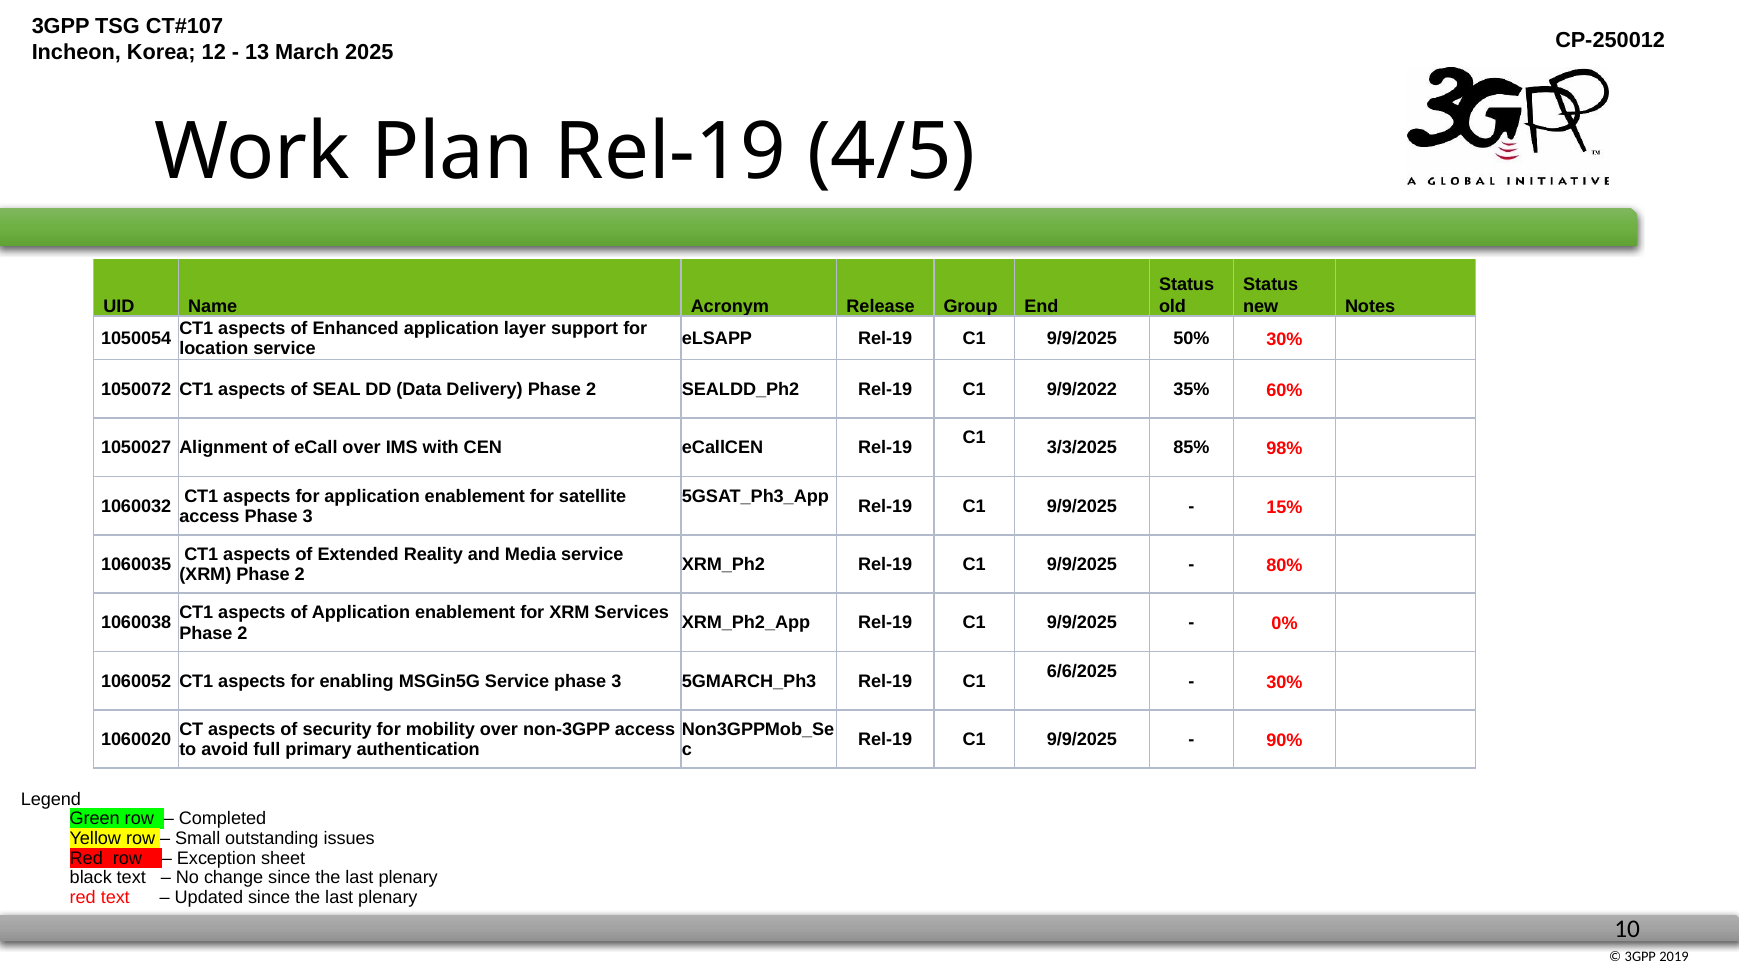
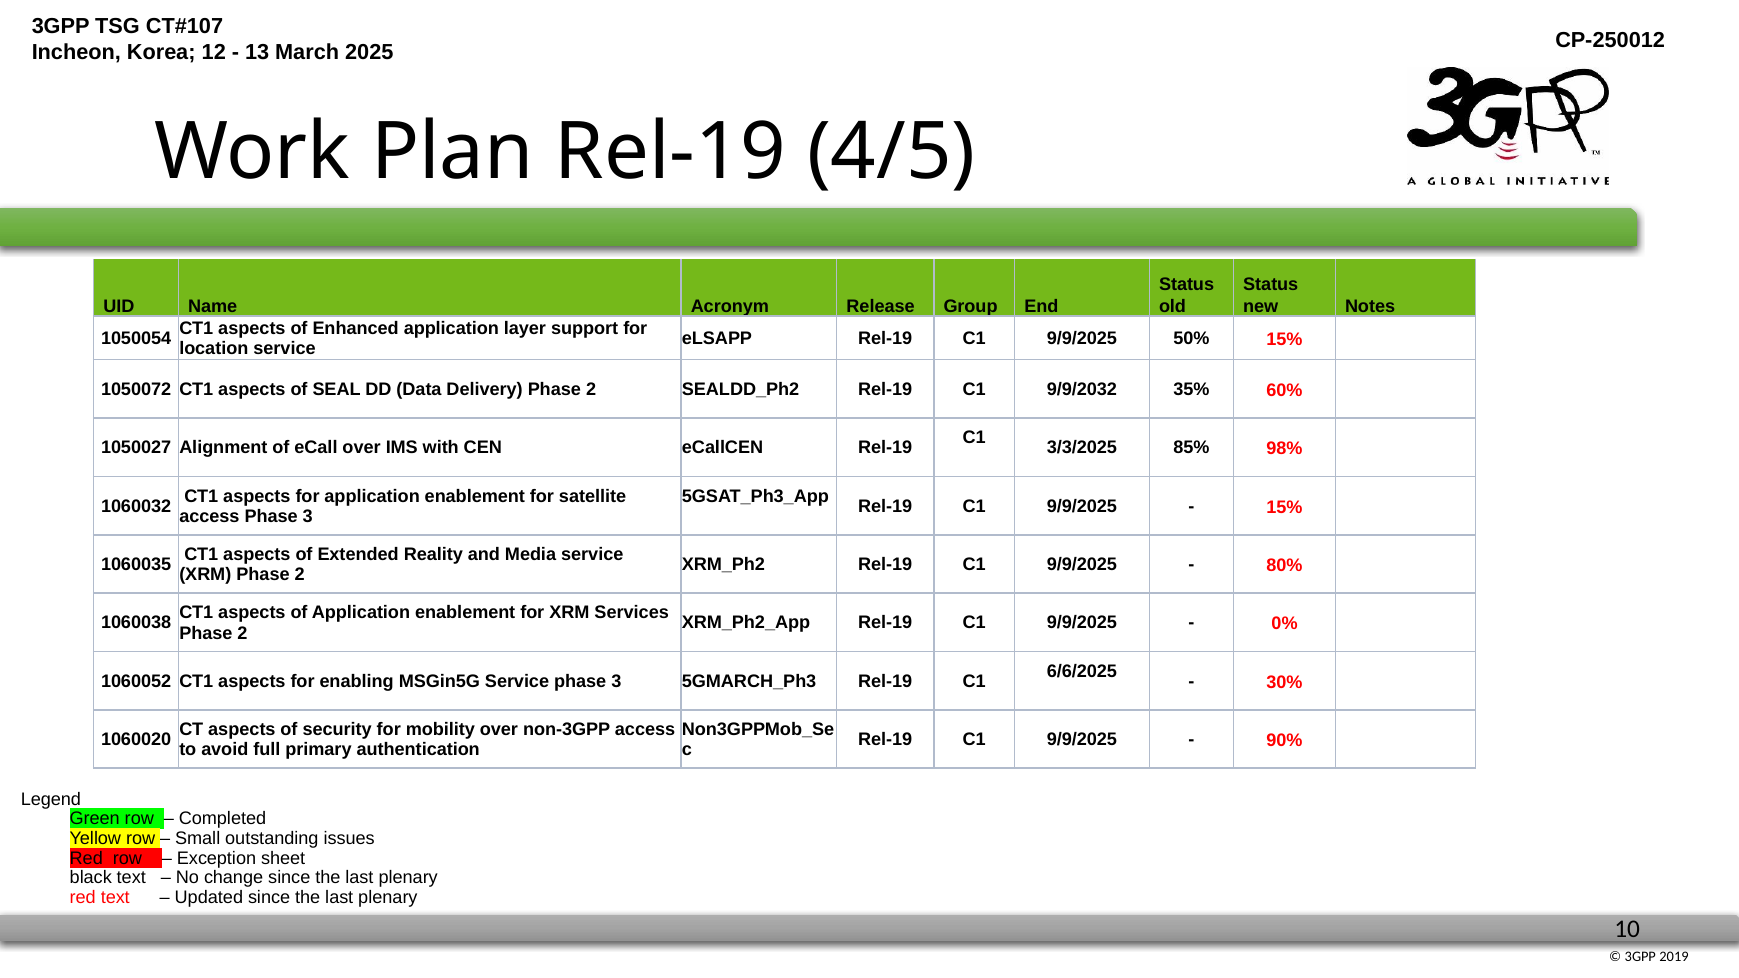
50% 30%: 30% -> 15% (1284, 339)
9/9/2022: 9/9/2022 -> 9/9/2032 (1082, 390)
